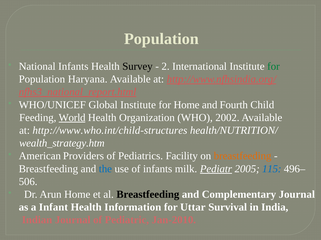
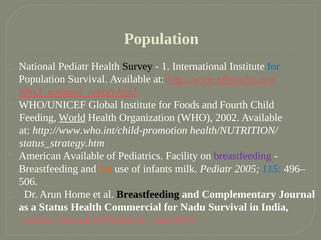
National Infants: Infants -> Pediatr (73, 67)
2: 2 -> 1 (166, 67)
for colour: green -> blue (273, 67)
Population Haryana: Haryana -> Survival (88, 79)
for Home: Home -> Foods (187, 105)
http://www.who.int/child-structures: http://www.who.int/child-structures -> http://www.who.int/child-promotion (110, 131)
wealth_strategy.htm: wealth_strategy.htm -> status_strategy.htm (62, 144)
American Providers: Providers -> Available (83, 156)
breastfeeding colour: orange -> purple (243, 156)
the colour: blue -> orange (105, 169)
Pediatr underline: present -> none (216, 169)
Infant: Infant -> Status (53, 208)
Information: Information -> Commercial (133, 208)
Uttar: Uttar -> Nadu (193, 208)
